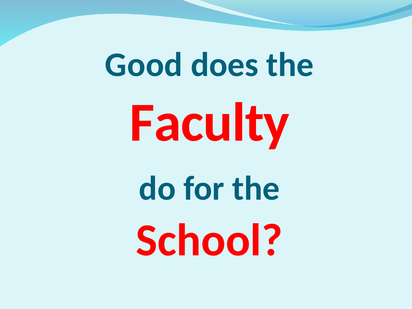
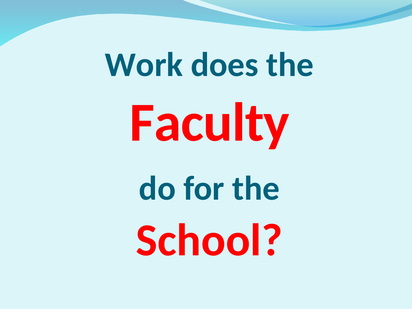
Good: Good -> Work (144, 65)
